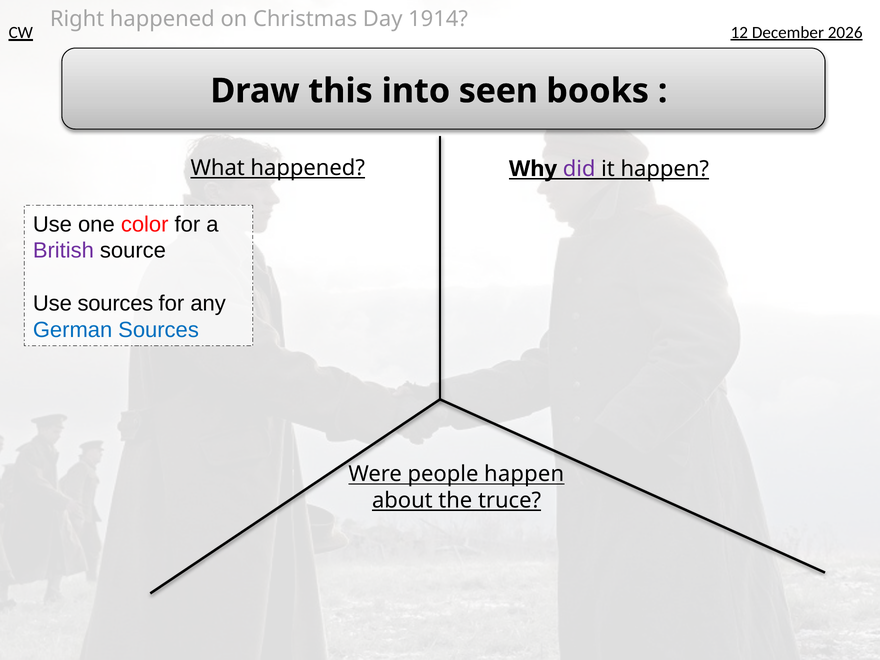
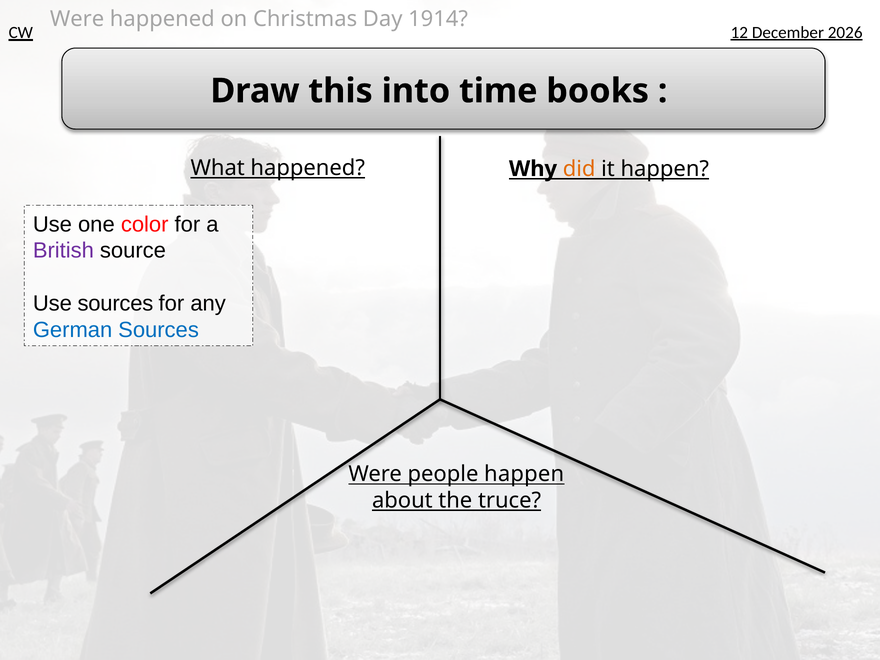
CW Right: Right -> Were (77, 19)
seen: seen -> time (498, 91)
did colour: purple -> orange (579, 169)
